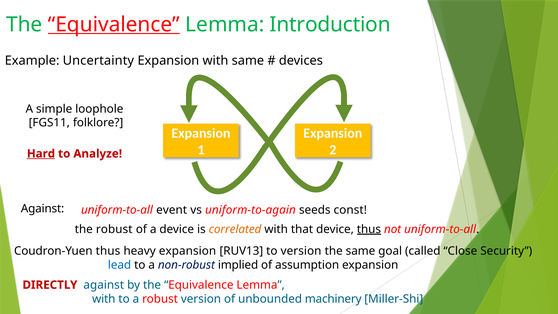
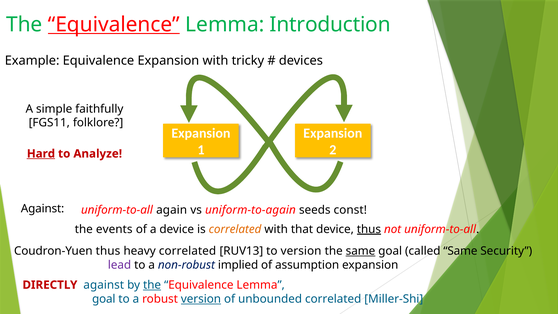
Example Uncertainty: Uncertainty -> Equivalence (98, 60)
same: same -> tricky (248, 60)
loophole: loophole -> faithfully (99, 109)
event: event -> again (172, 210)
the robust: robust -> events (114, 229)
heavy expansion: expansion -> correlated (188, 251)
same underline: none -> present (360, 251)
called Close: Close -> Same (460, 251)
lead colour: blue -> purple (119, 265)
the underline: none -> present (152, 285)
with: with -> goal (104, 299)
version underline: none -> present (201, 299)
unbounded machinery: machinery -> correlated (333, 299)
